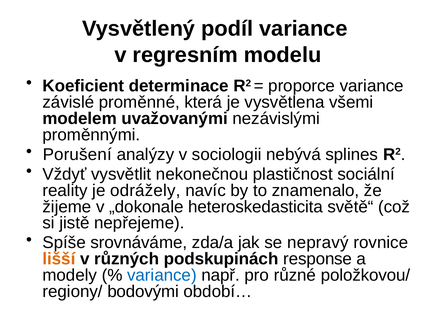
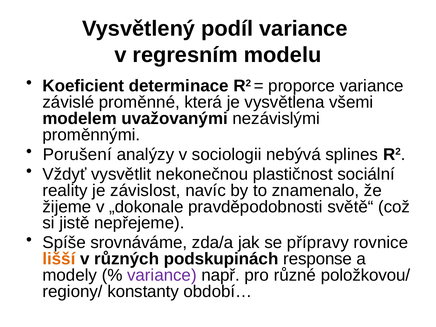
odrážely: odrážely -> závislost (145, 190)
heteroskedasticita: heteroskedasticita -> pravděpodobnosti (255, 207)
nepravý: nepravý -> přípravy (318, 243)
variance colour: blue -> purple (162, 275)
bodovými: bodovými -> konstanty (143, 292)
